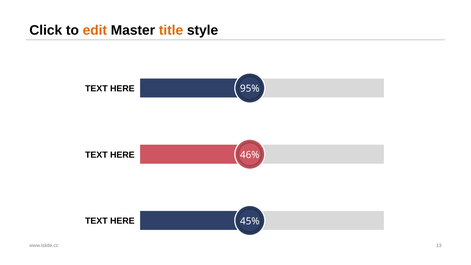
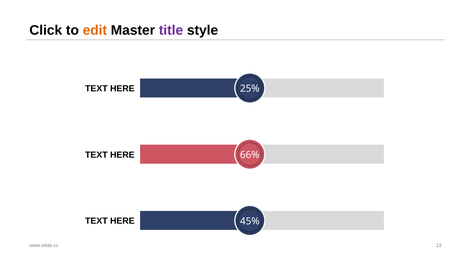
title colour: orange -> purple (171, 30)
95%: 95% -> 25% (250, 89)
46%: 46% -> 66% (250, 155)
